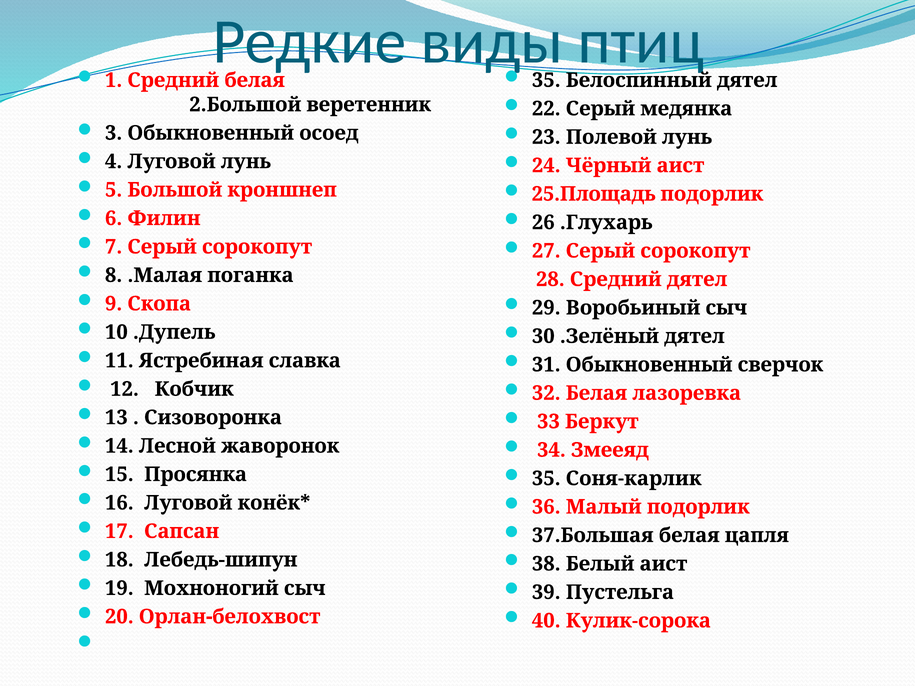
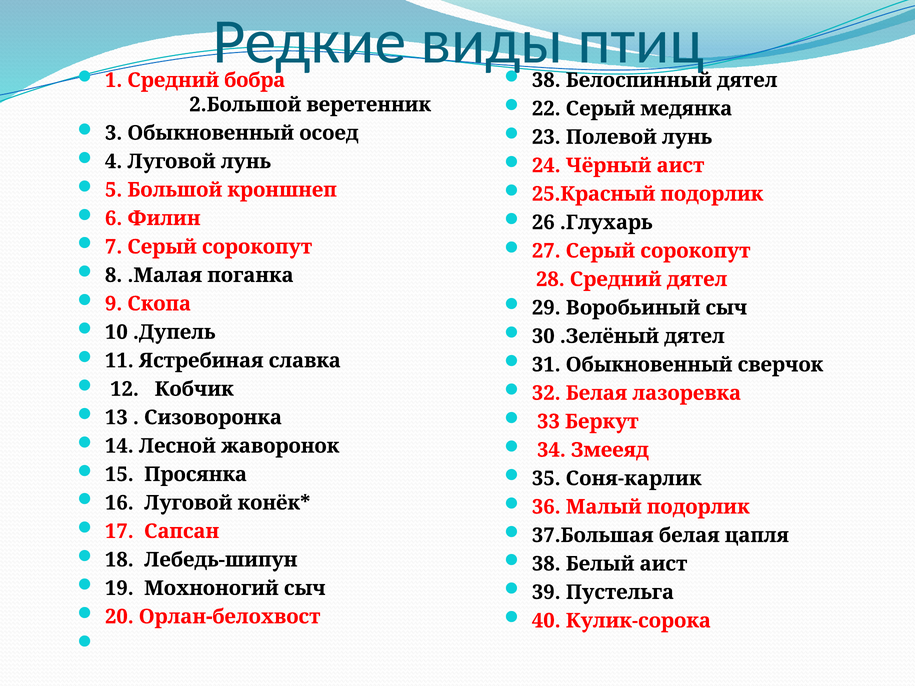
Средний белая: белая -> бобра (255, 80)
35: 35 -> 38 (546, 80)
25.Площадь: 25.Площадь -> 25.Красный (594, 194)
